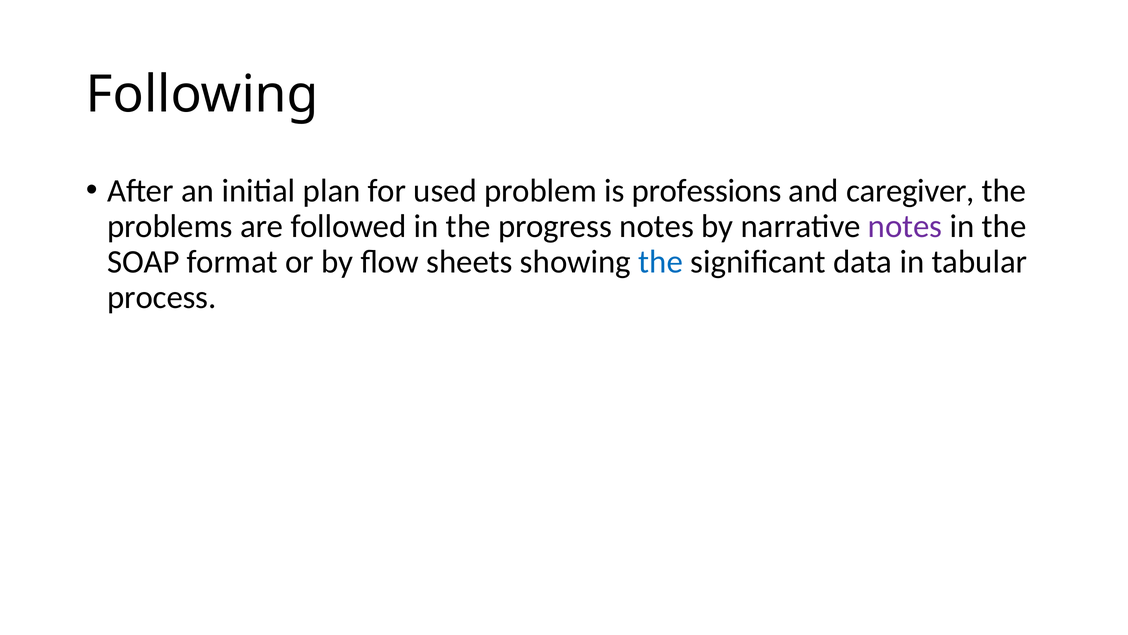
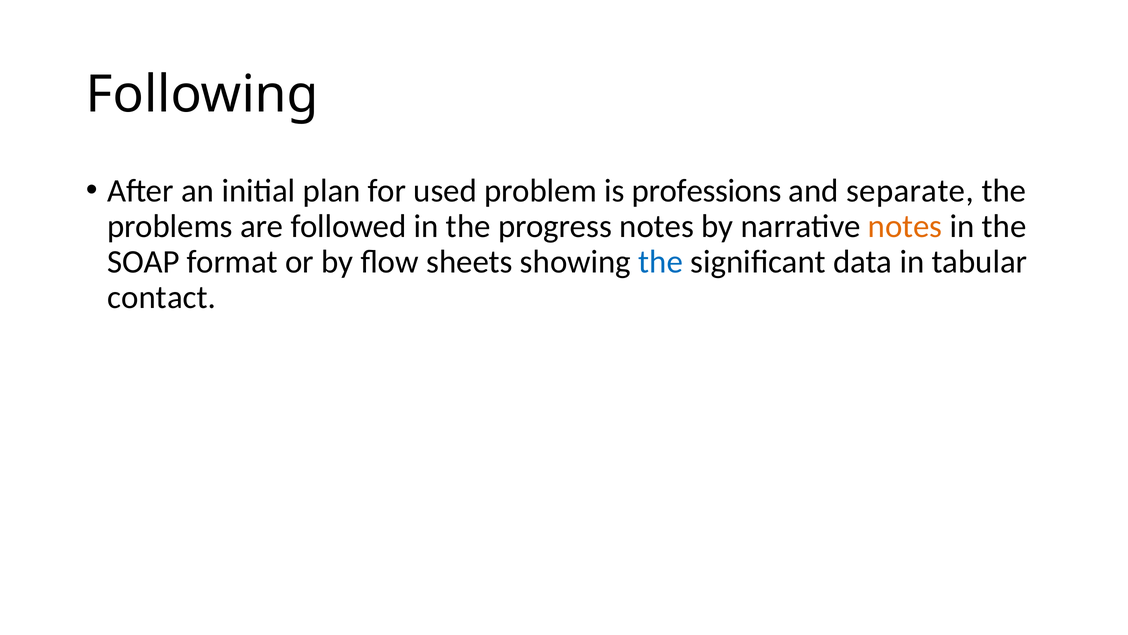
caregiver: caregiver -> separate (910, 191)
notes colour: purple -> orange (905, 226)
process: process -> contact (162, 297)
